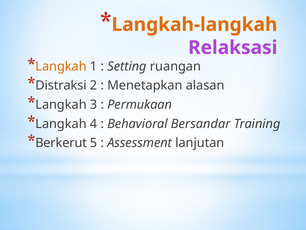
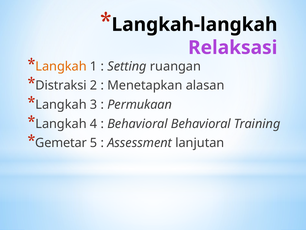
Langkah-langkah colour: orange -> black (194, 25)
Behavioral Bersandar: Bersandar -> Behavioral (201, 124)
Berkerut: Berkerut -> Gemetar (61, 143)
